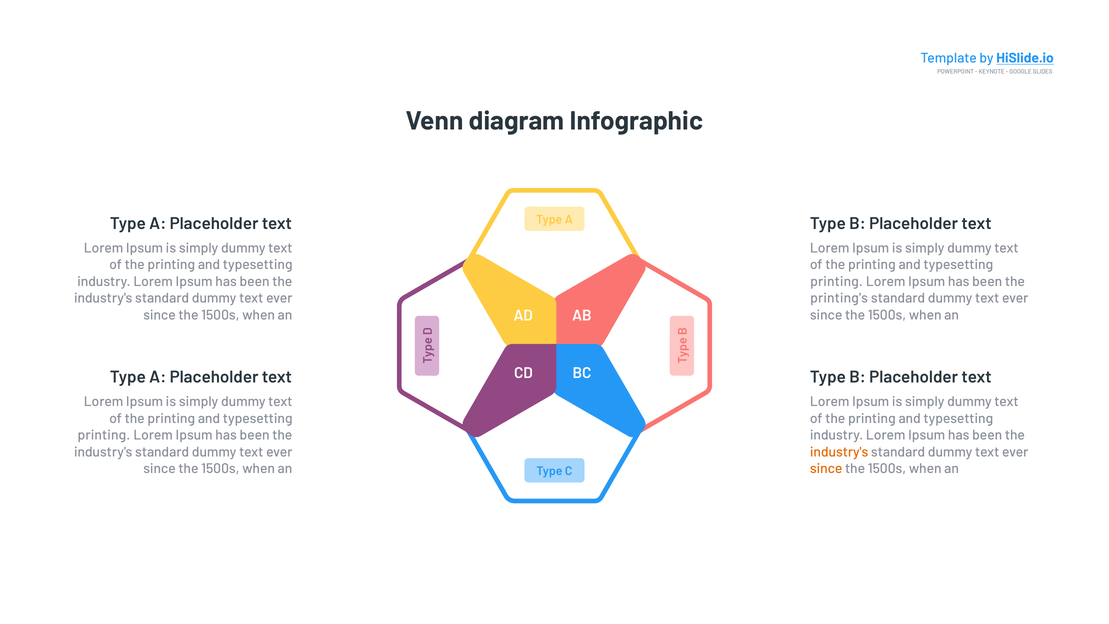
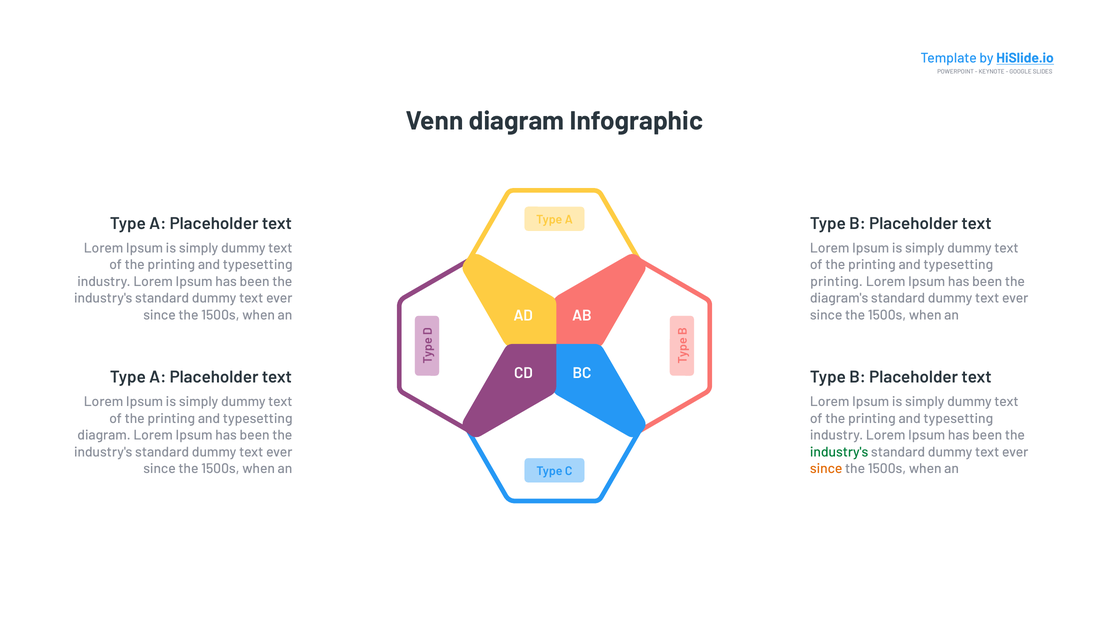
printing's: printing's -> diagram's (839, 298)
printing: printing -> diagram (104, 435)
industry's colour: orange -> green (839, 452)
